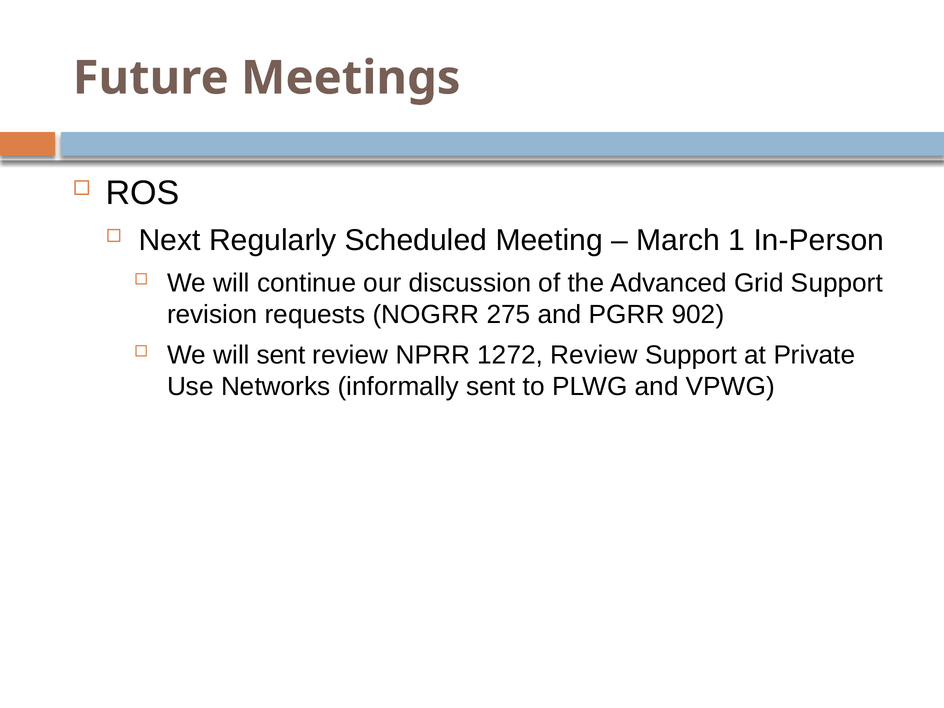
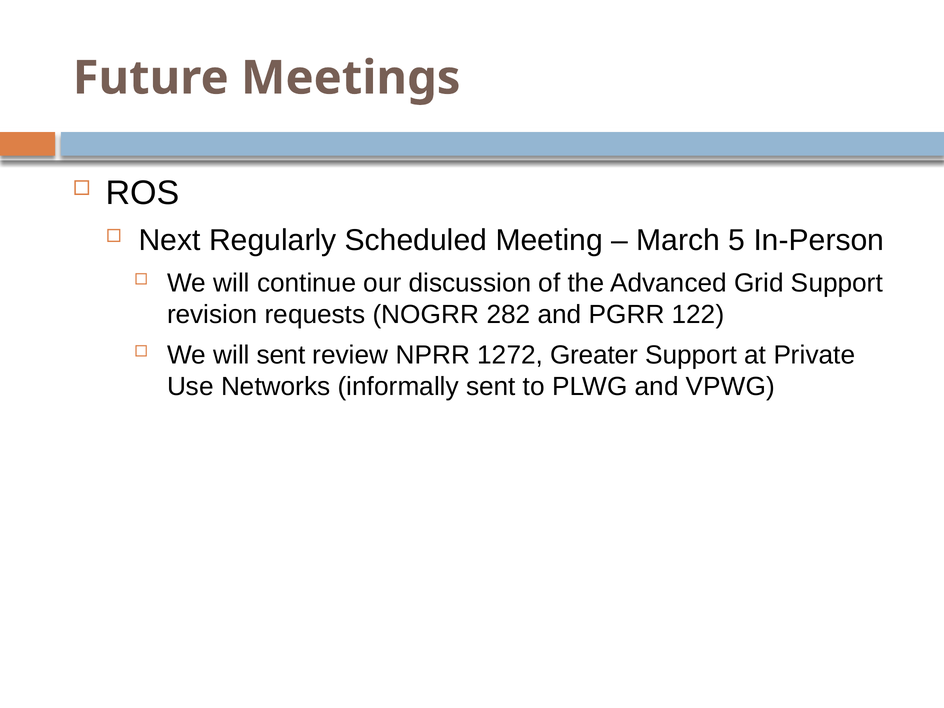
1: 1 -> 5 (737, 240)
275: 275 -> 282 (508, 314)
902: 902 -> 122 (698, 314)
1272 Review: Review -> Greater (594, 355)
